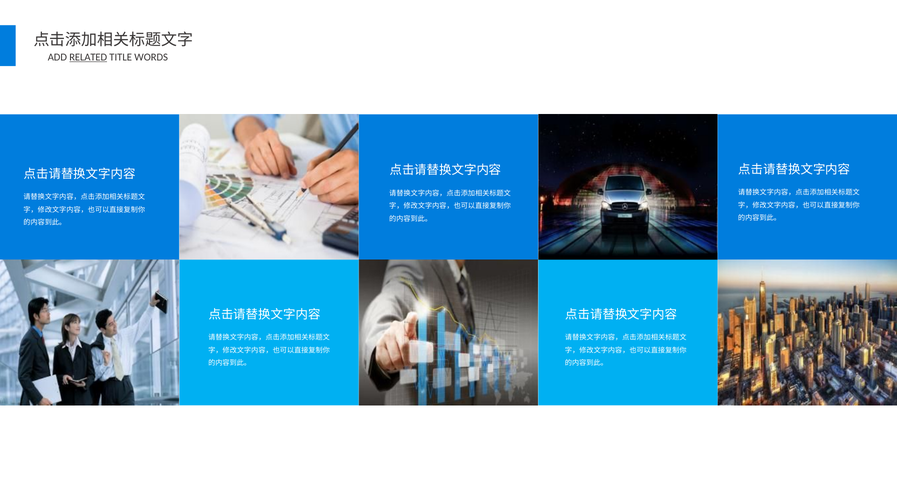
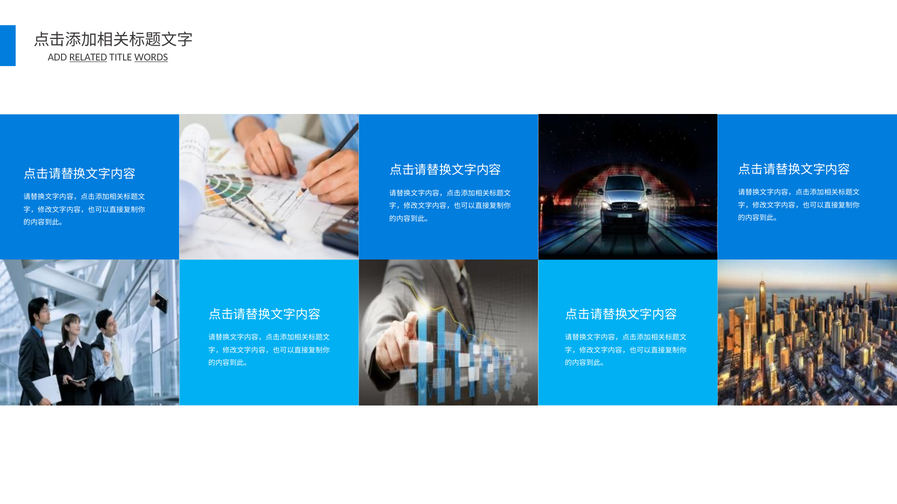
WORDS underline: none -> present (151, 57)
